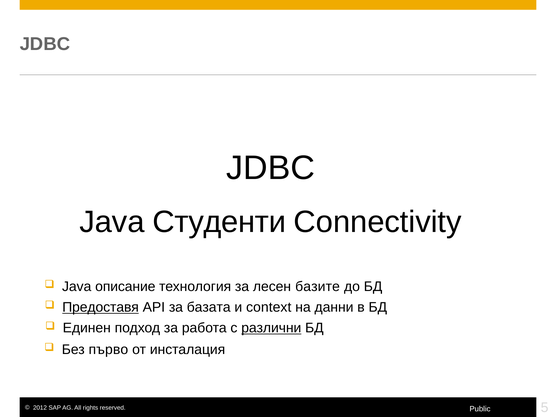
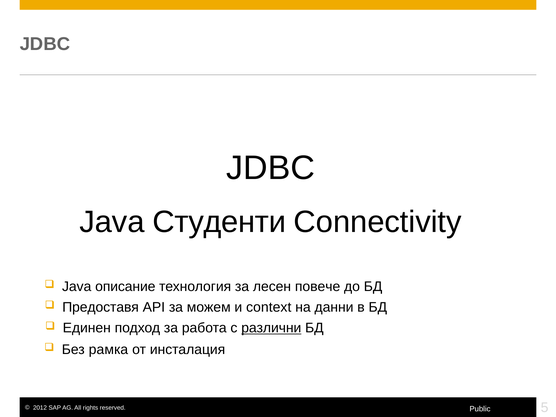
базите: базите -> повече (318, 286)
Предоставя underline: present -> none (101, 307)
базата: базата -> можем (209, 307)
първо: първо -> рамка (108, 350)
